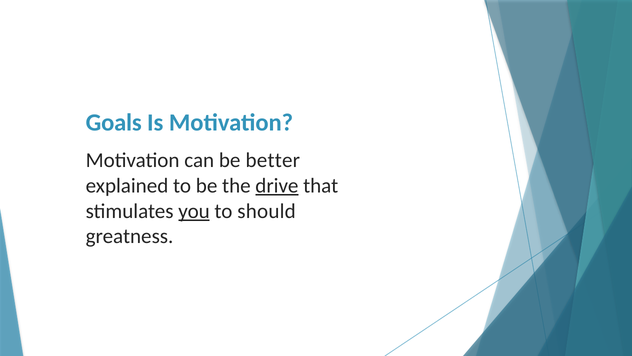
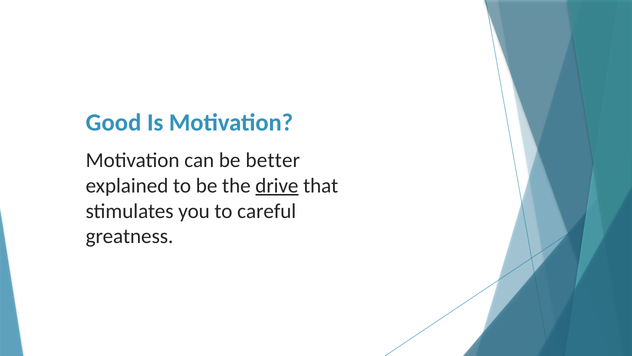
Goals: Goals -> Good (114, 123)
you underline: present -> none (194, 211)
should: should -> careful (267, 211)
